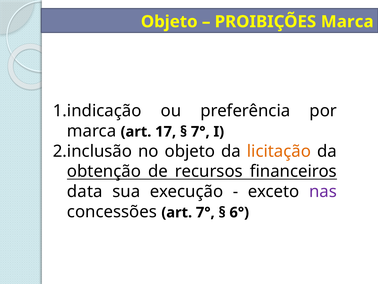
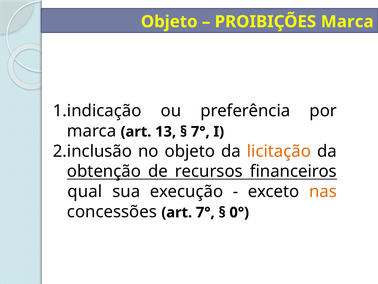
17: 17 -> 13 (166, 131)
data: data -> qual (85, 191)
nas colour: purple -> orange (323, 191)
6°: 6° -> 0° (239, 212)
